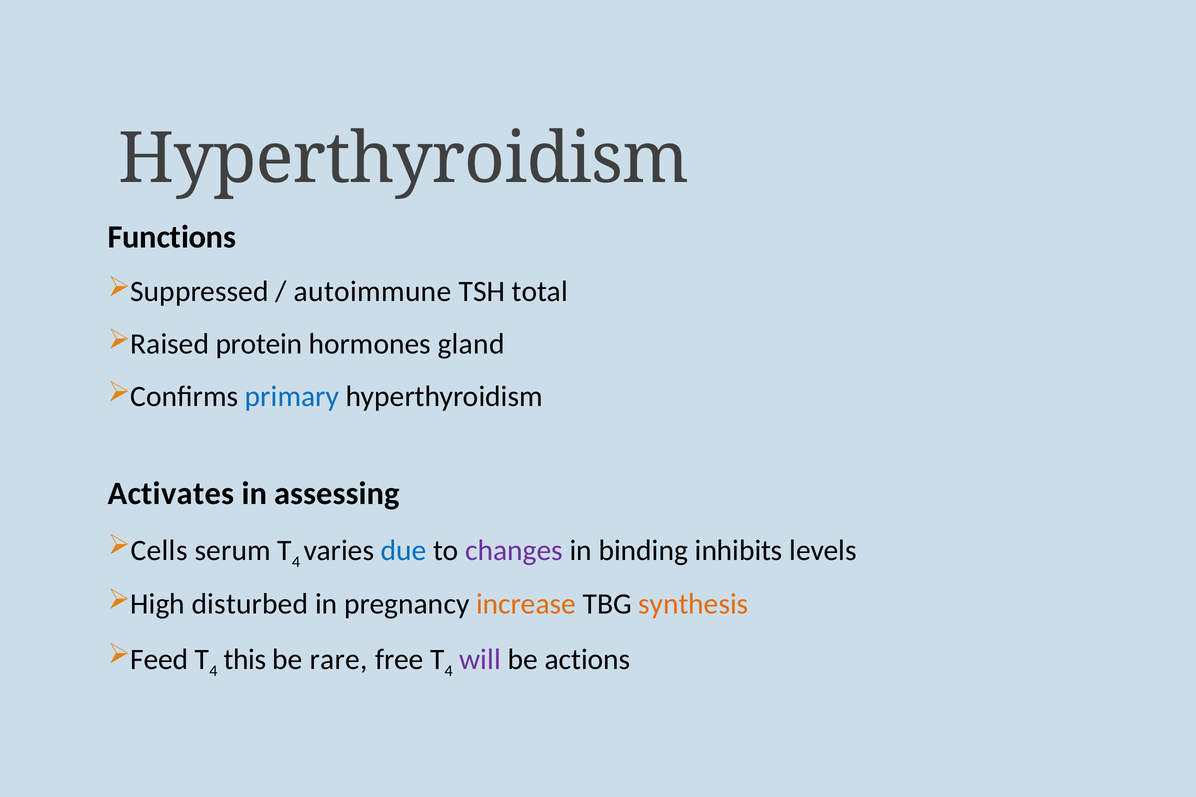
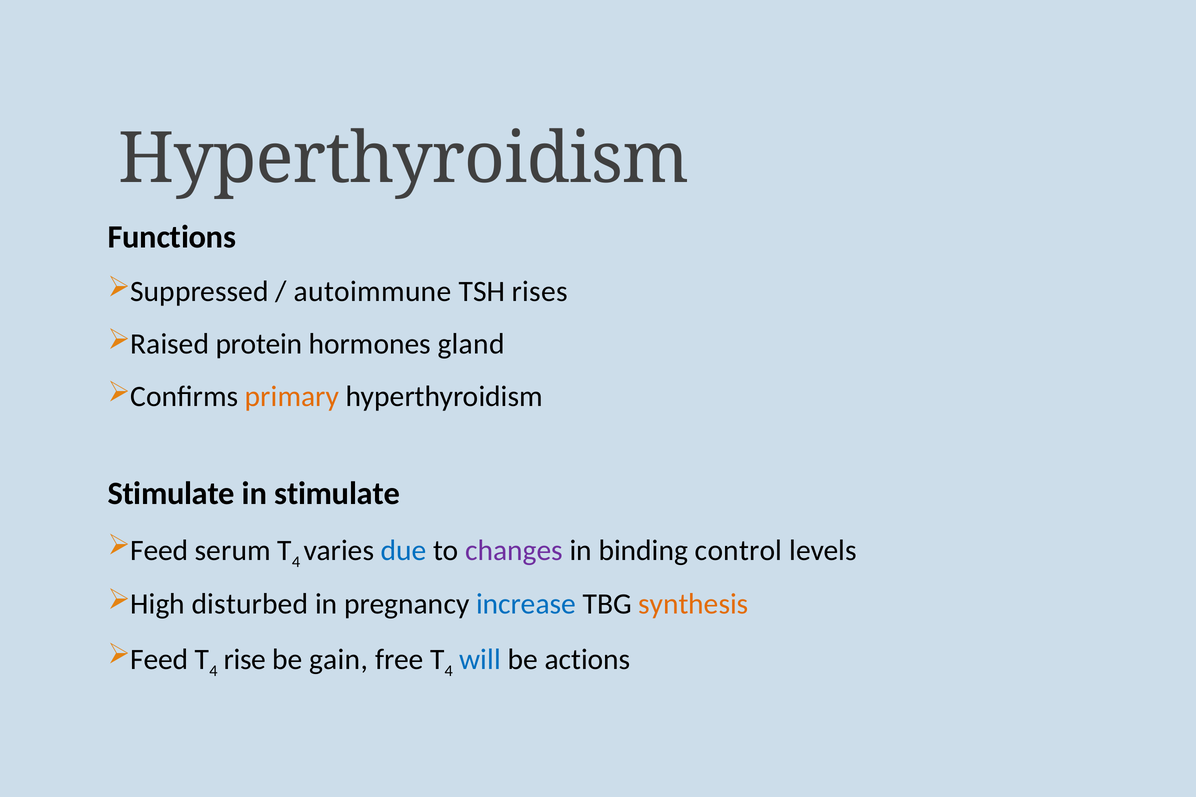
total: total -> rises (540, 291)
primary colour: blue -> orange (292, 397)
Activates: Activates -> Stimulate (171, 494)
in assessing: assessing -> stimulate (337, 494)
Cells: Cells -> Feed (159, 551)
inhibits: inhibits -> control (739, 551)
increase colour: orange -> blue (526, 604)
this: this -> rise (245, 660)
rare: rare -> gain (339, 660)
will colour: purple -> blue (480, 660)
